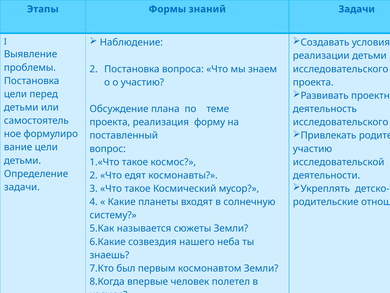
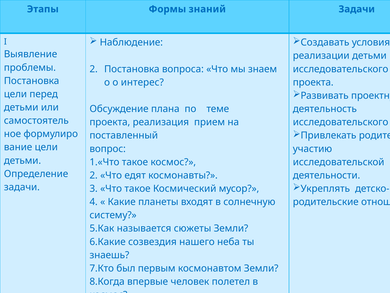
о участию: участию -> интерес (142, 82)
форму: форму -> прием (210, 122)
